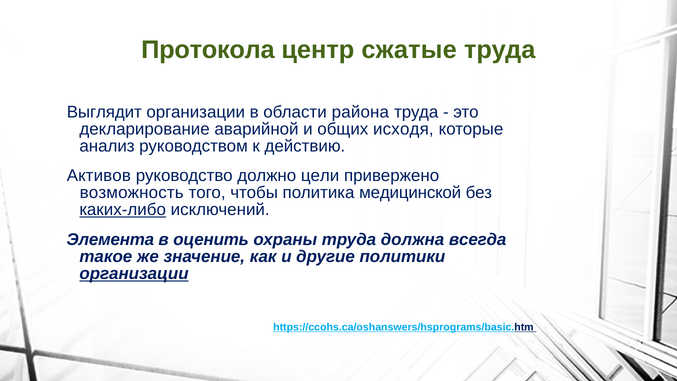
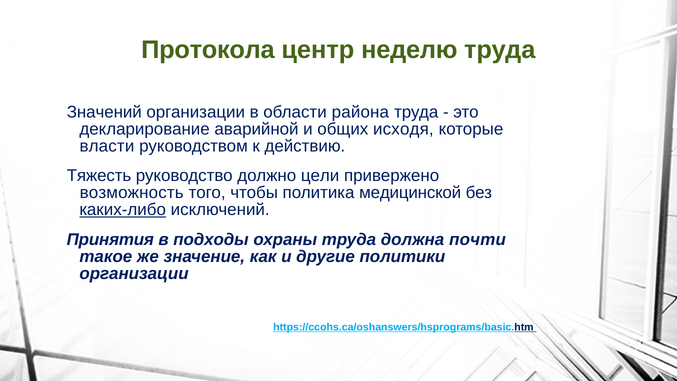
сжатые: сжатые -> неделю (409, 50)
Выглядит: Выглядит -> Значений (104, 112)
анализ: анализ -> власти (107, 146)
Активов: Активов -> Тяжесть (99, 176)
Элемента: Элемента -> Принятия (110, 239)
оценить: оценить -> подходы (211, 239)
всегда: всегда -> почти (478, 239)
организации underline: present -> none (134, 273)
